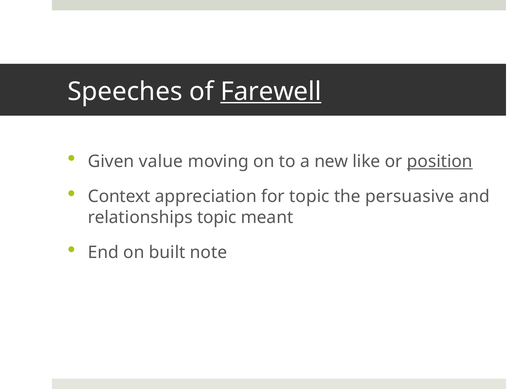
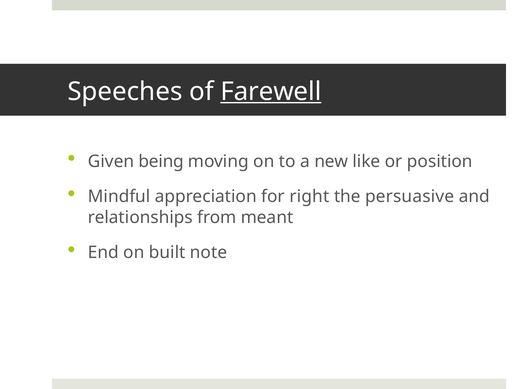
value: value -> being (161, 162)
position underline: present -> none (440, 162)
Context: Context -> Mindful (119, 197)
for topic: topic -> right (309, 197)
relationships topic: topic -> from (217, 217)
